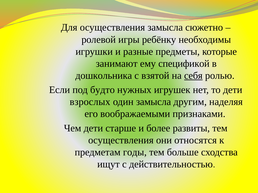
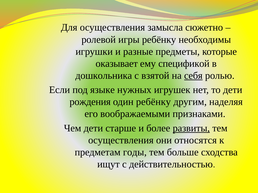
занимают: занимают -> оказывает (117, 64)
будто: будто -> языке (102, 90)
взрослых: взрослых -> рождения (90, 102)
один замысла: замысла -> ребёнку (153, 102)
развиты underline: none -> present (191, 129)
